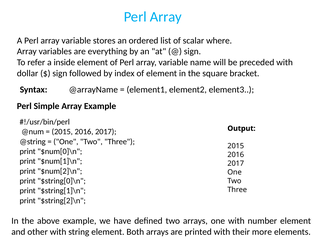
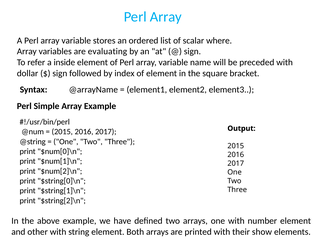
everything: everything -> evaluating (107, 51)
more: more -> show (262, 232)
